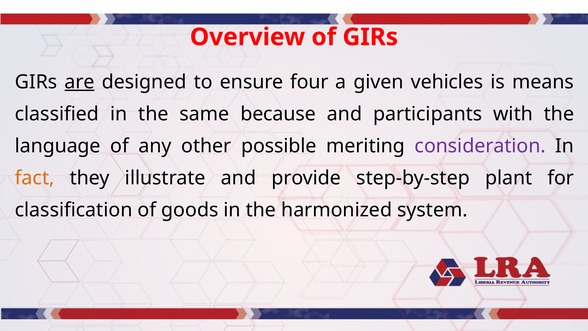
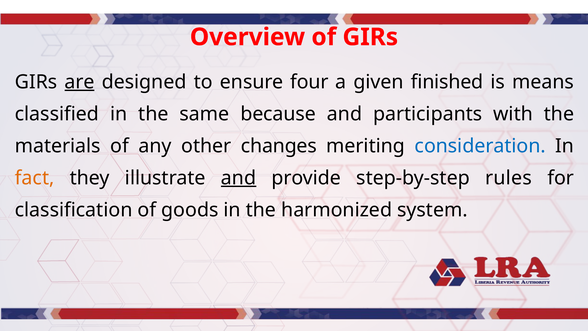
vehicles: vehicles -> finished (447, 82)
language: language -> materials (58, 146)
possible: possible -> changes (279, 146)
consideration colour: purple -> blue (480, 146)
and underline: none -> present (239, 178)
plant: plant -> rules (509, 178)
